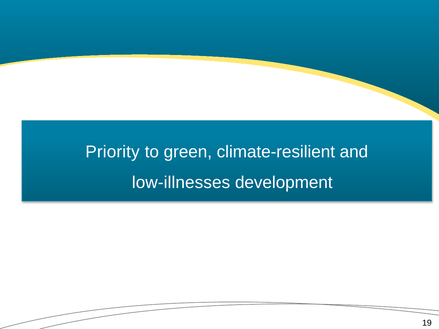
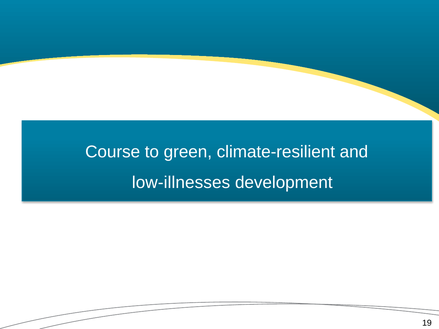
Priority: Priority -> Course (113, 152)
